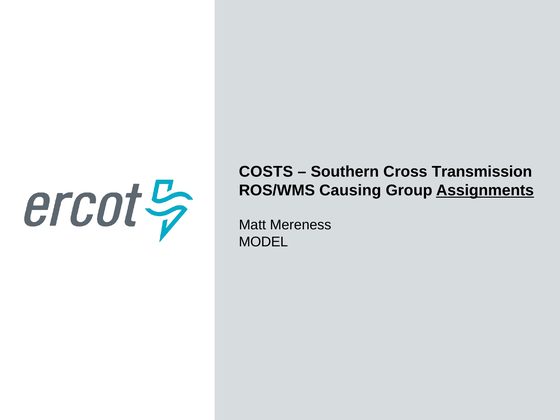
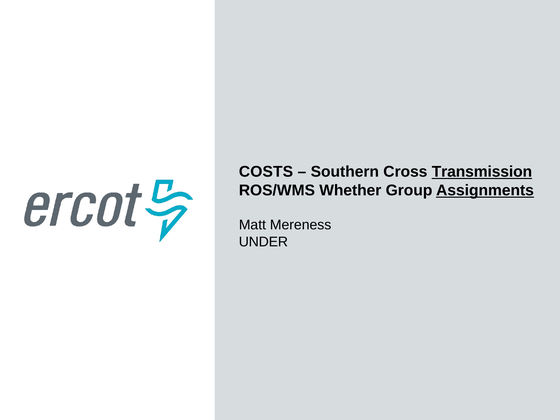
Transmission underline: none -> present (482, 172)
Causing: Causing -> Whether (350, 191)
MODEL: MODEL -> UNDER (263, 242)
